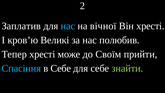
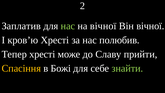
нас colour: light blue -> light green (68, 26)
Він хресті: хресті -> вічної (150, 26)
кров’ю Великі: Великі -> Хресті (55, 40)
Своїм: Своїм -> Славу (108, 54)
Спасіння colour: light blue -> yellow (21, 68)
в Себе: Себе -> Божі (61, 68)
